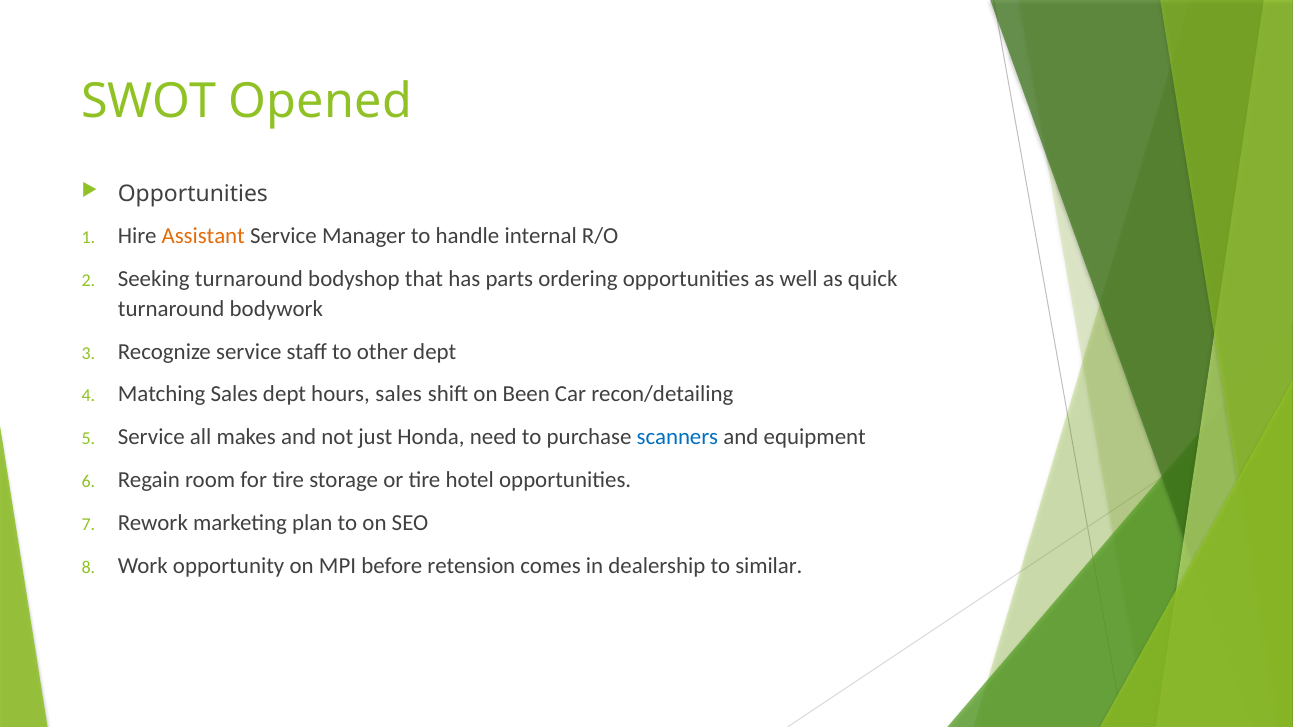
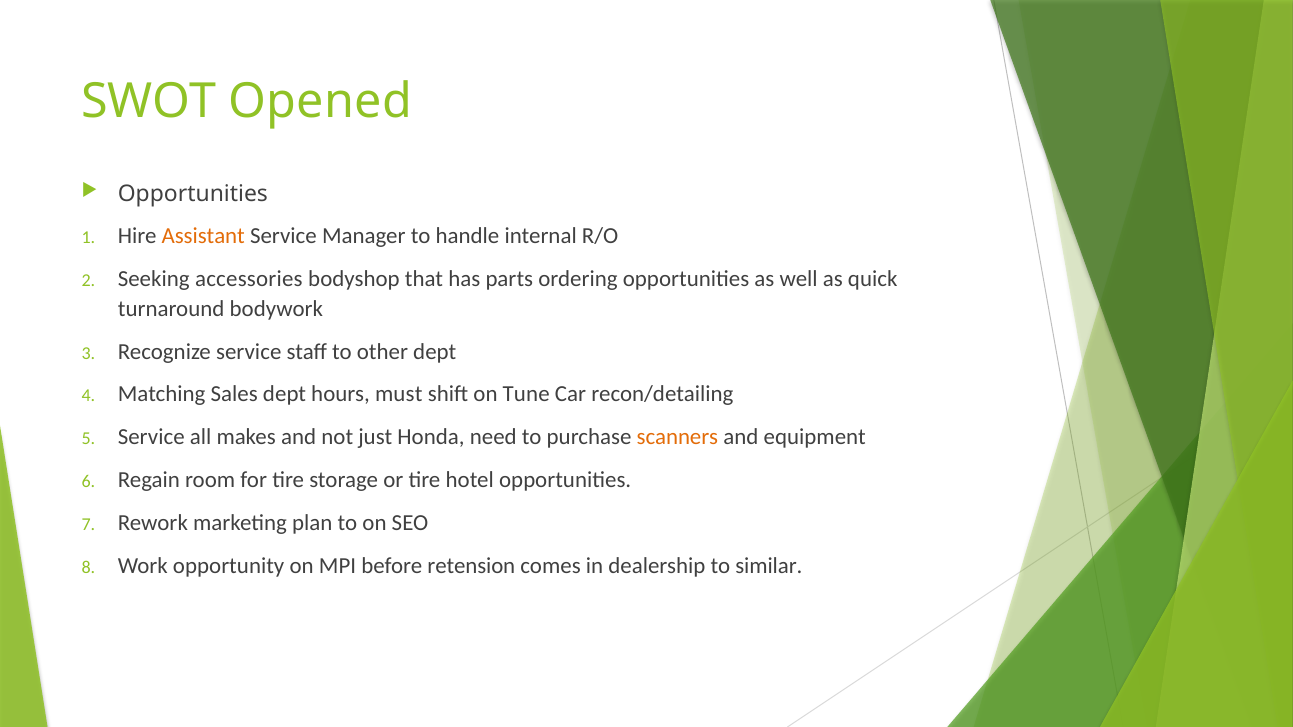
Seeking turnaround: turnaround -> accessories (249, 279)
hours sales: sales -> must (399, 395)
Been: Been -> Tune (526, 395)
scanners colour: blue -> orange (677, 437)
